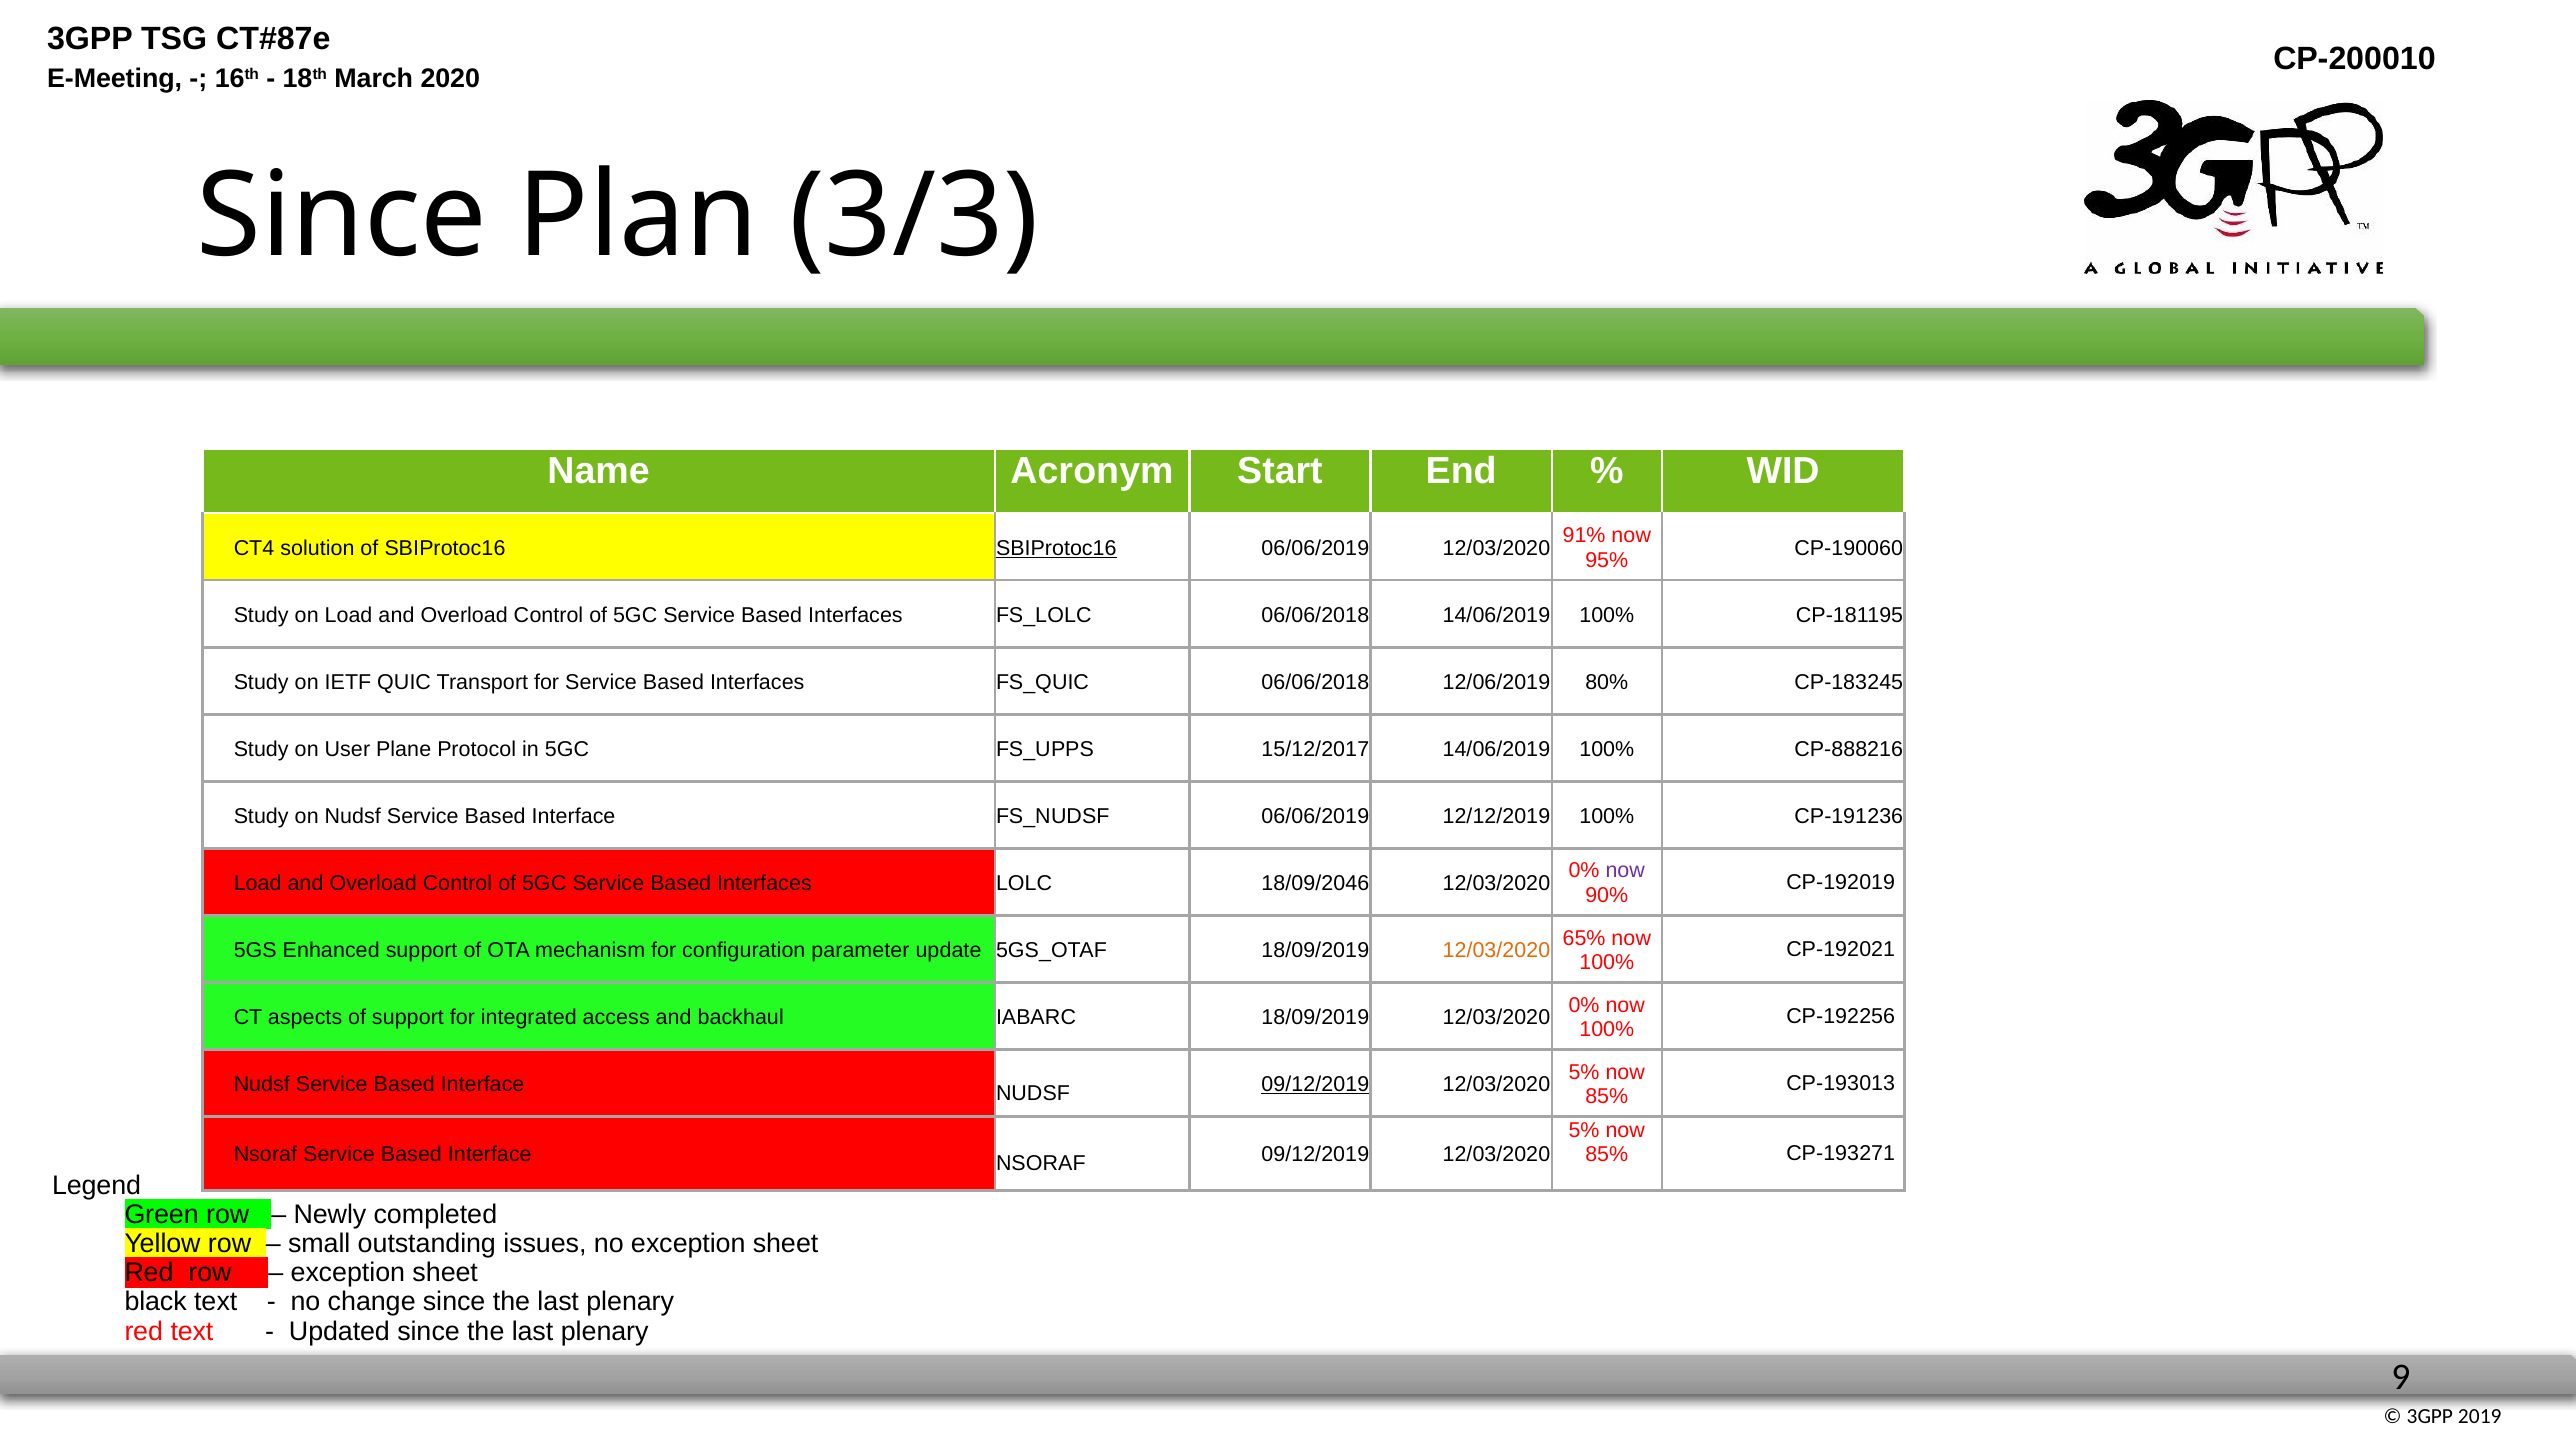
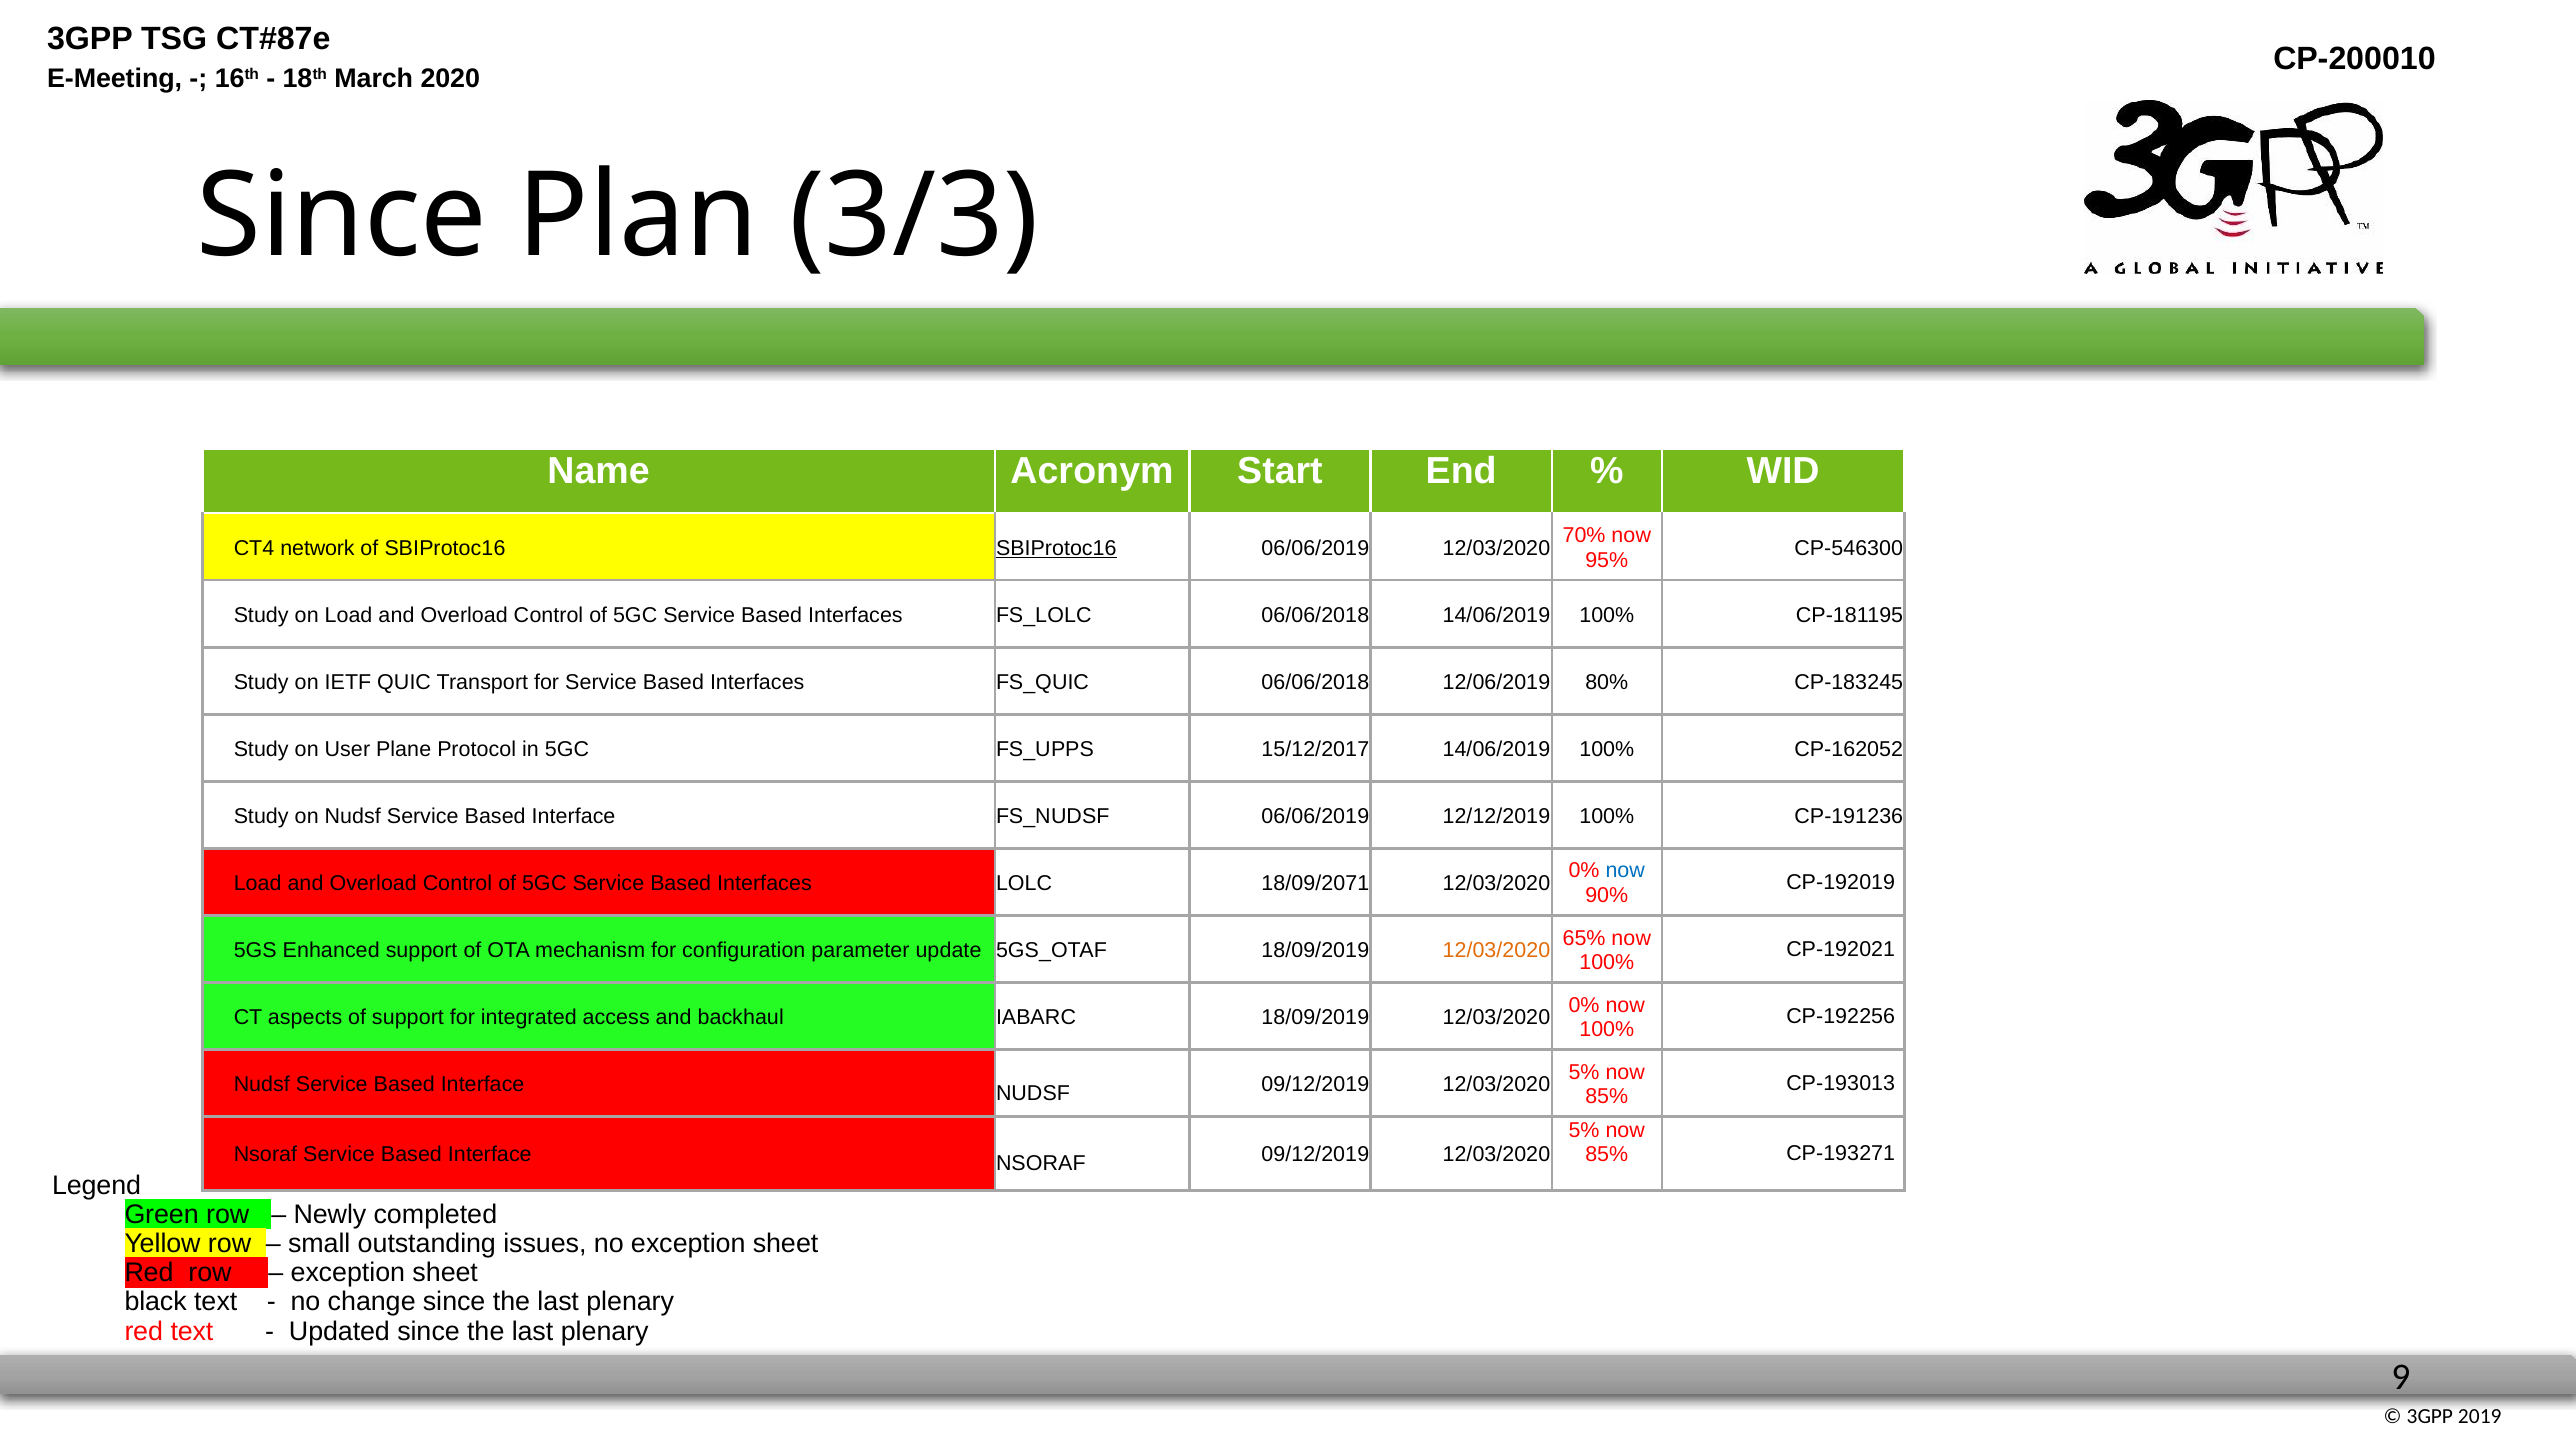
91%: 91% -> 70% (1584, 536)
solution: solution -> network (318, 548)
CP-190060: CP-190060 -> CP-546300 (1849, 548)
CP-888216: CP-888216 -> CP-162052 (1849, 749)
now colour: purple -> blue (1625, 871)
18/09/2046: 18/09/2046 -> 18/09/2071 (1315, 883)
09/12/2019 underline: present -> none (1315, 1084)
